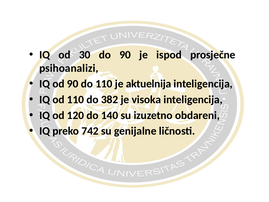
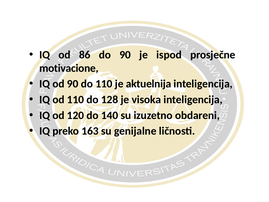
30: 30 -> 86 (85, 55)
psihoanalizi: psihoanalizi -> motivacione (69, 68)
382: 382 -> 128 (110, 99)
742: 742 -> 163 (90, 131)
